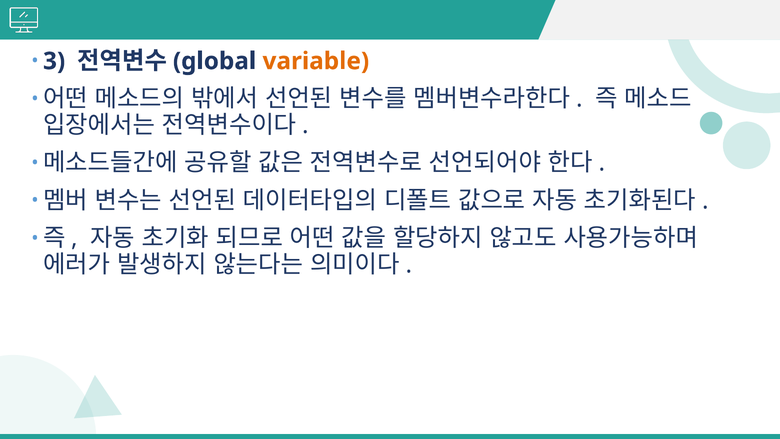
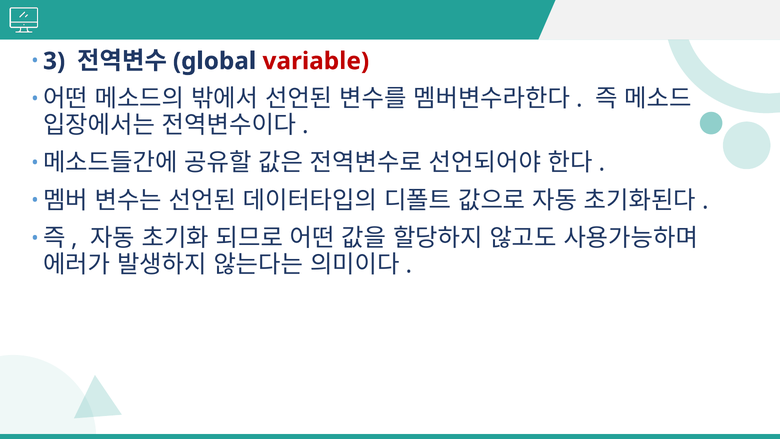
variable colour: orange -> red (316, 61)
